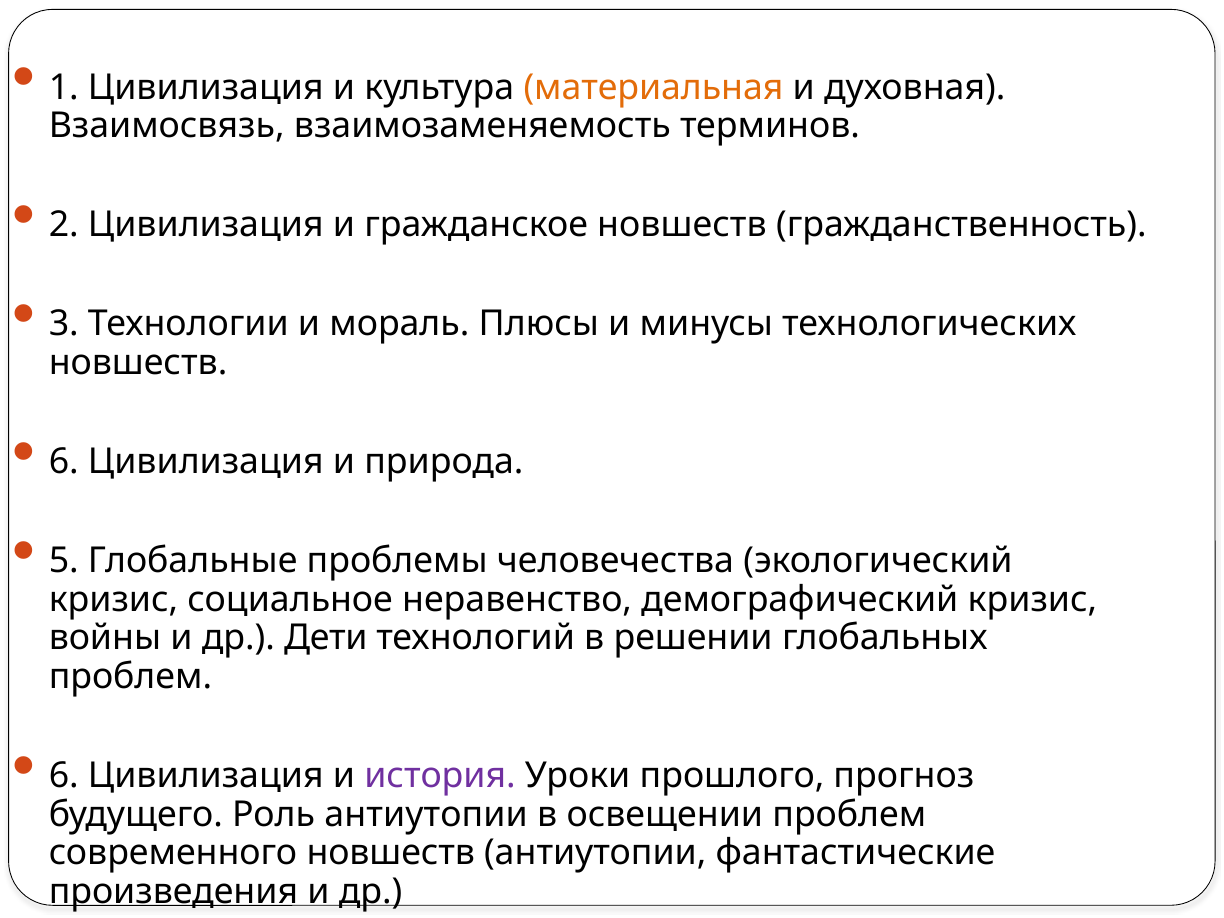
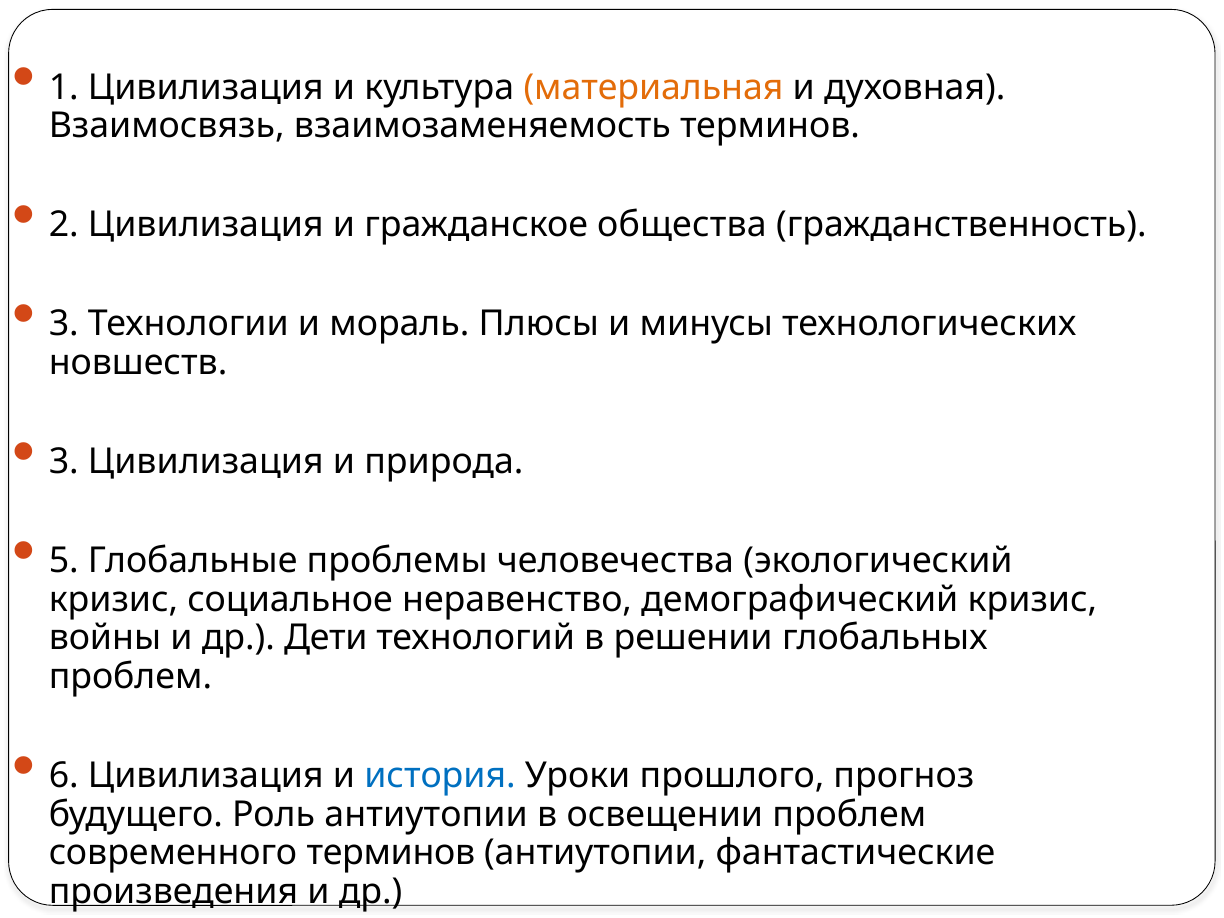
гражданское новшеств: новшеств -> общества (682, 225)
6: 6 -> 3 (64, 462)
история colour: purple -> blue (440, 776)
современного новшеств: новшеств -> терминов (391, 853)
